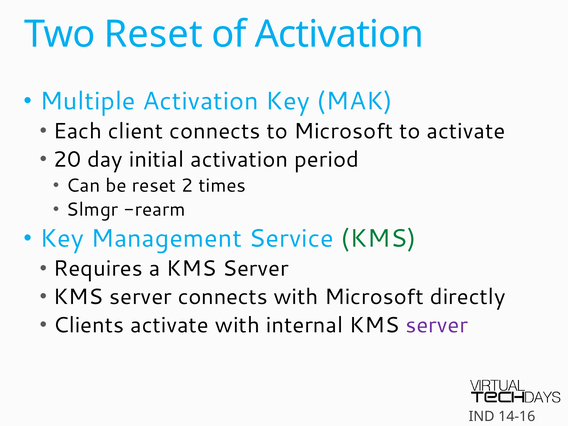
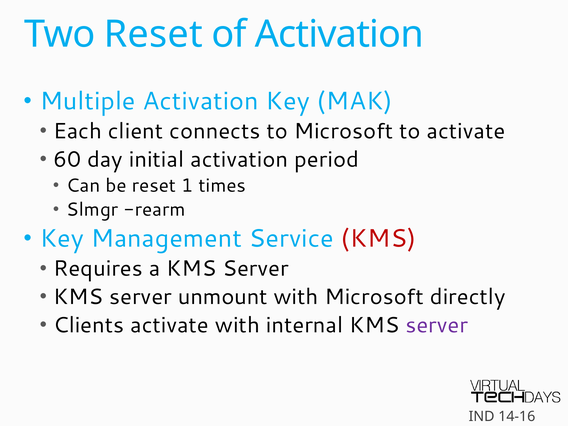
20: 20 -> 60 (67, 160)
2: 2 -> 1 (187, 186)
KMS colour: green -> red (378, 239)
server connects: connects -> unmount (223, 297)
